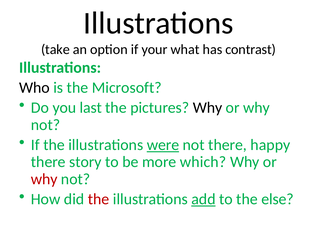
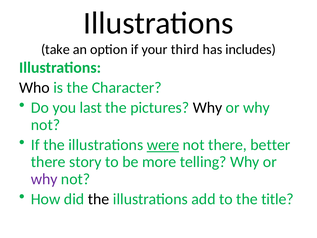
what: what -> third (185, 49)
contrast: contrast -> includes (251, 49)
Microsoft: Microsoft -> Character (127, 88)
happy: happy -> better (270, 145)
which: which -> telling (203, 162)
why colour: red -> purple (44, 179)
the colour: red -> black (99, 199)
add underline: present -> none (203, 199)
else: else -> title (278, 199)
